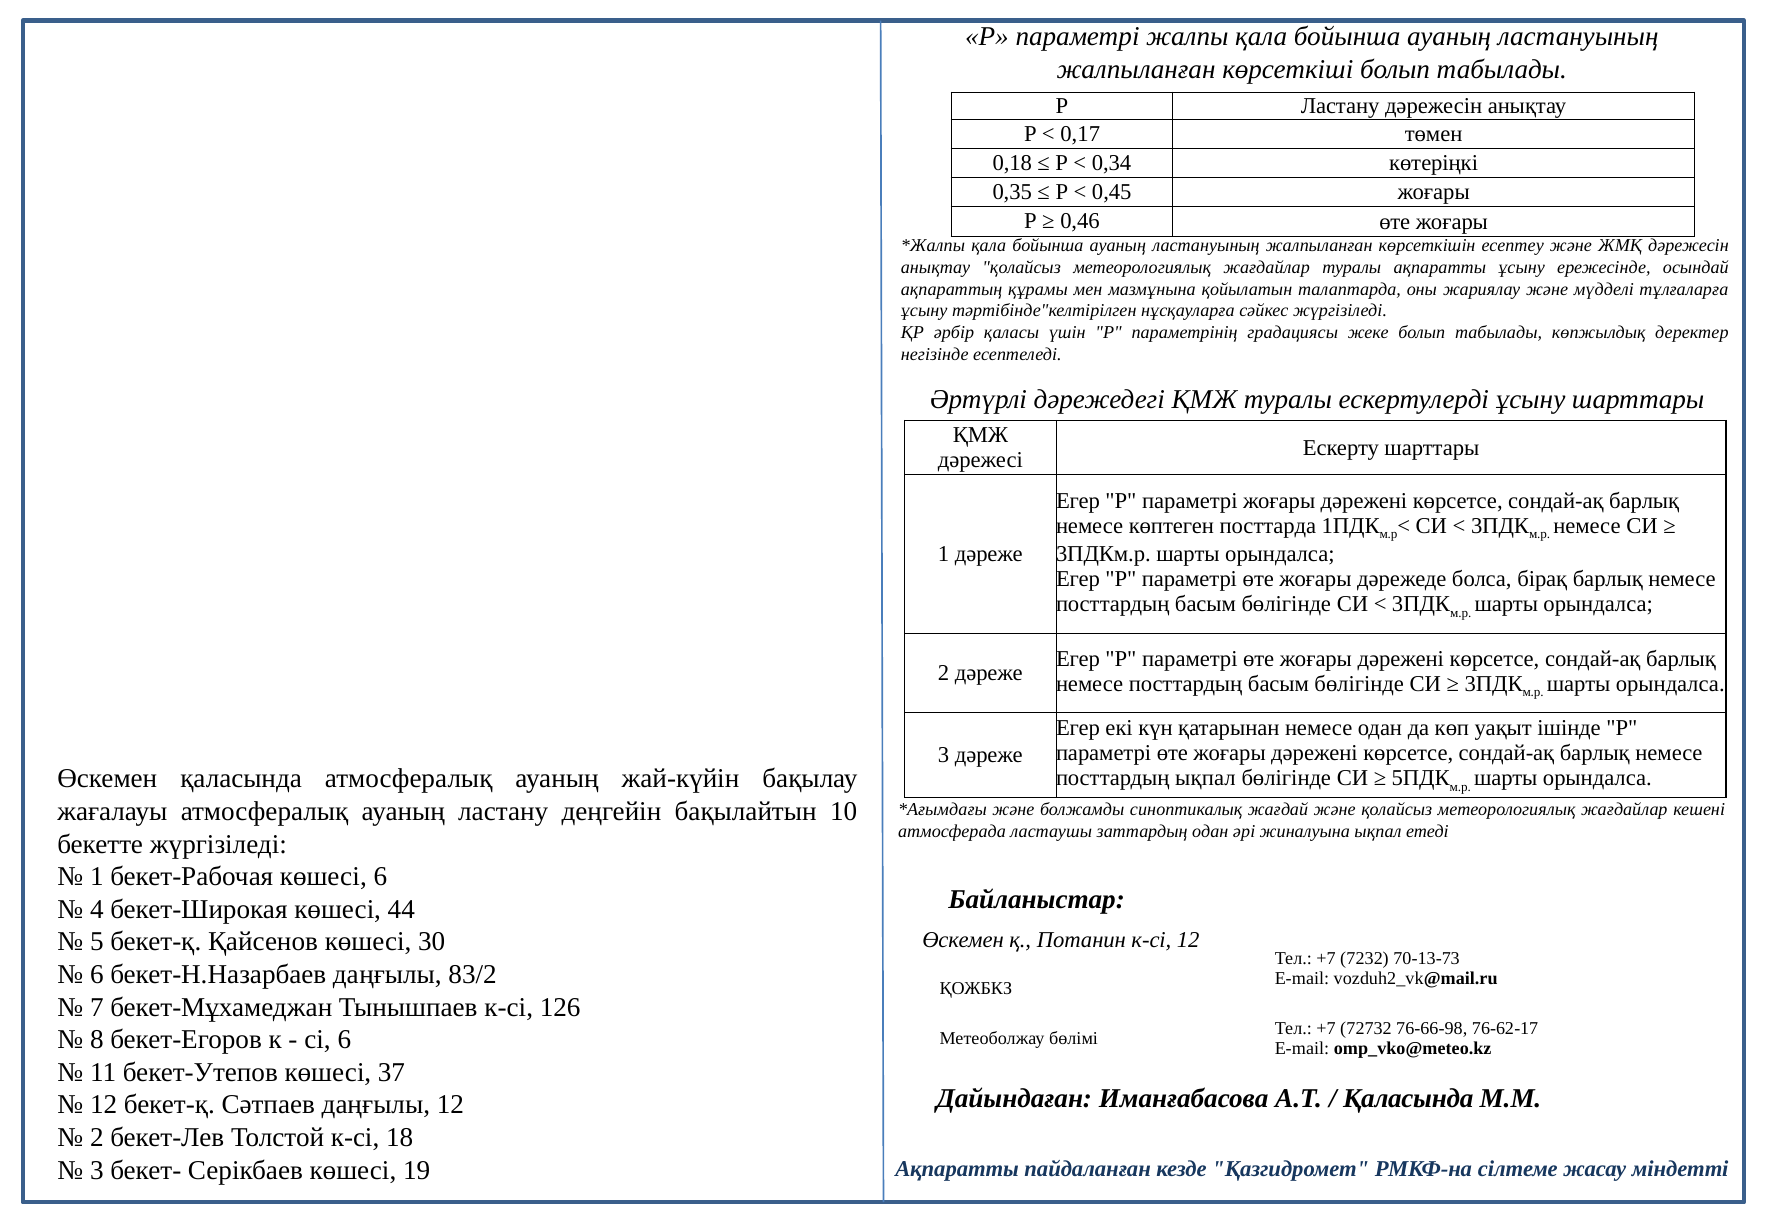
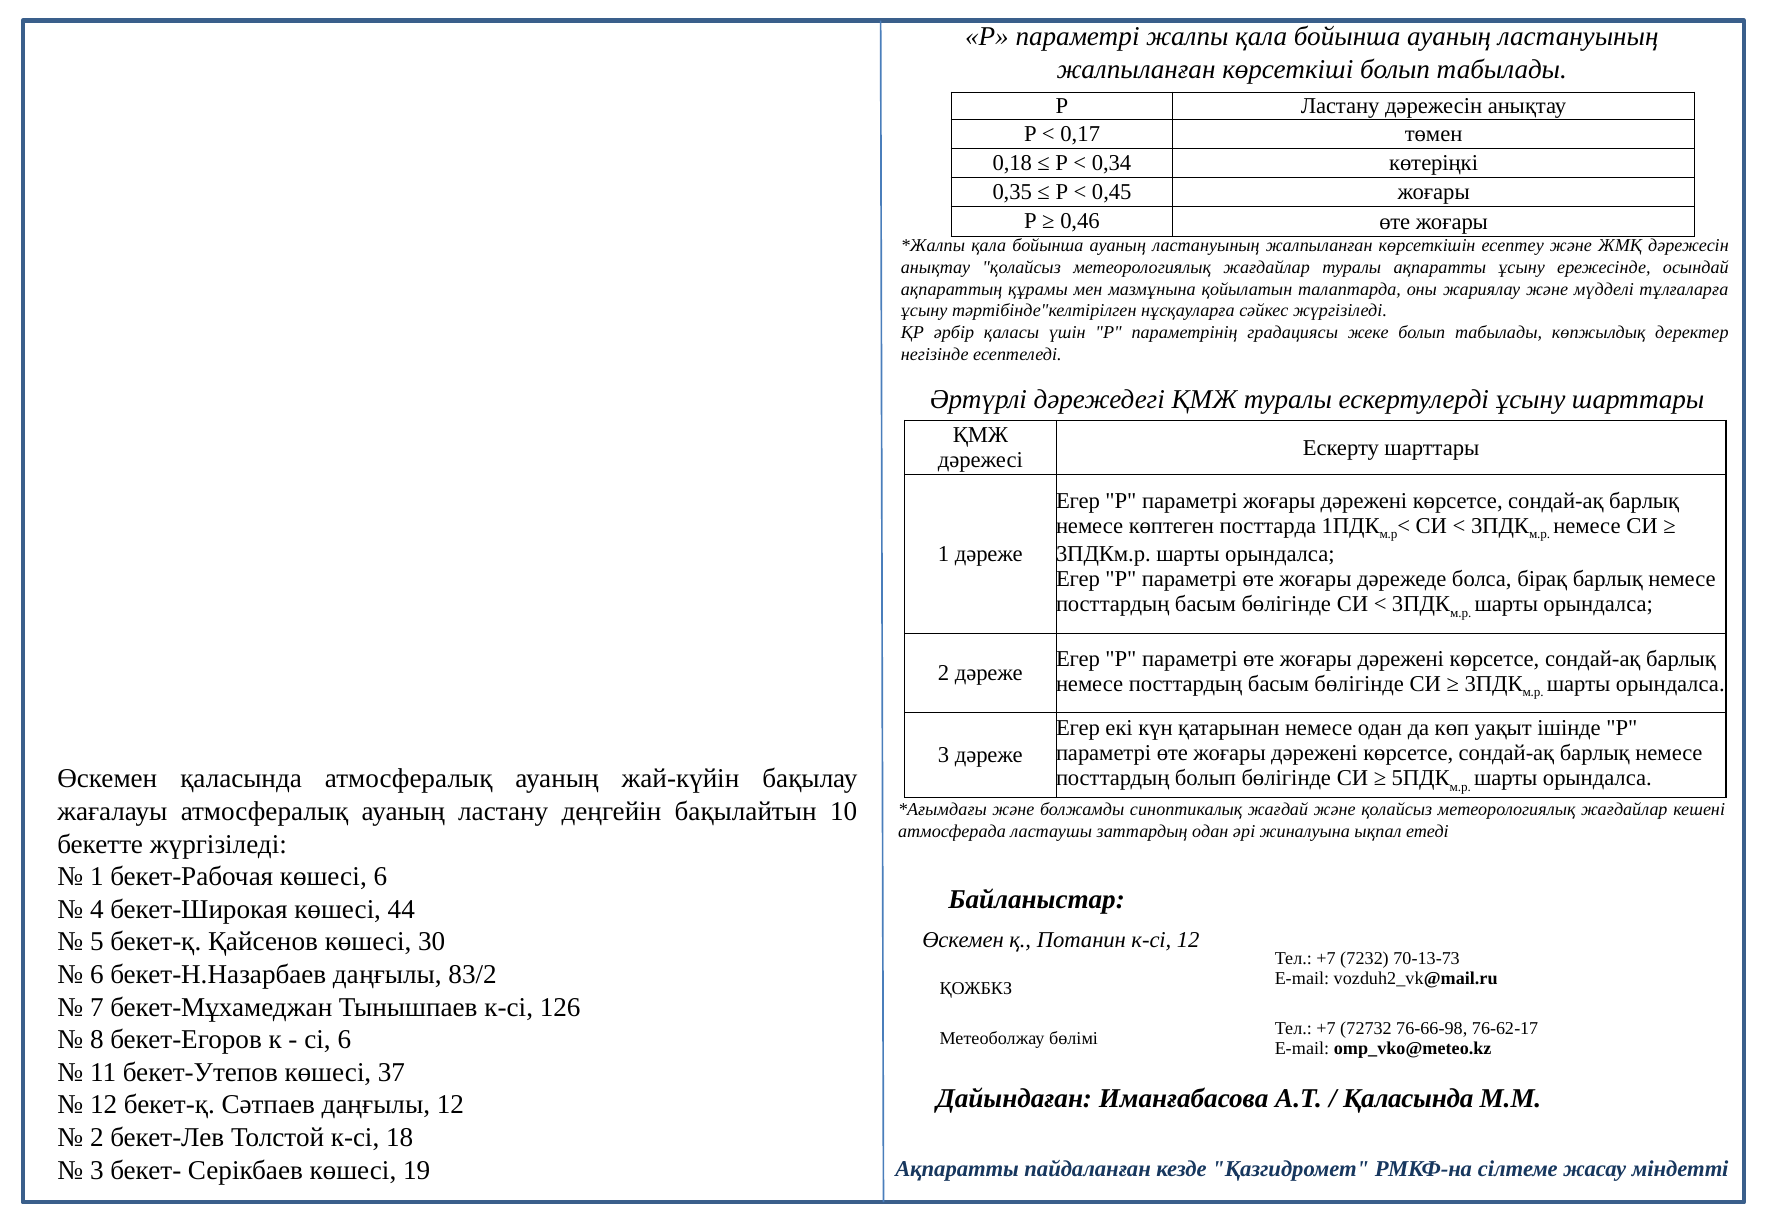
посттардың ықпал: ықпал -> болып (1206, 779)
